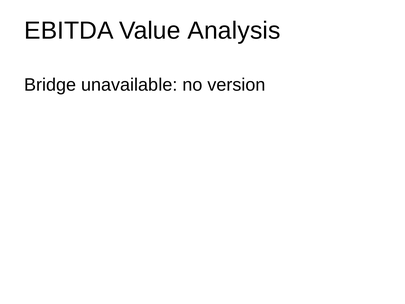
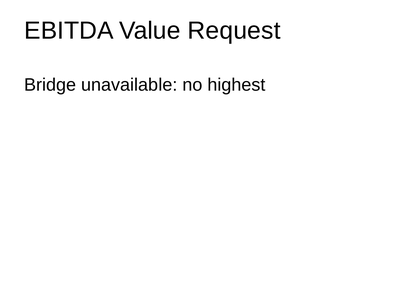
Analysis: Analysis -> Request (234, 31)
version: version -> highest (236, 85)
